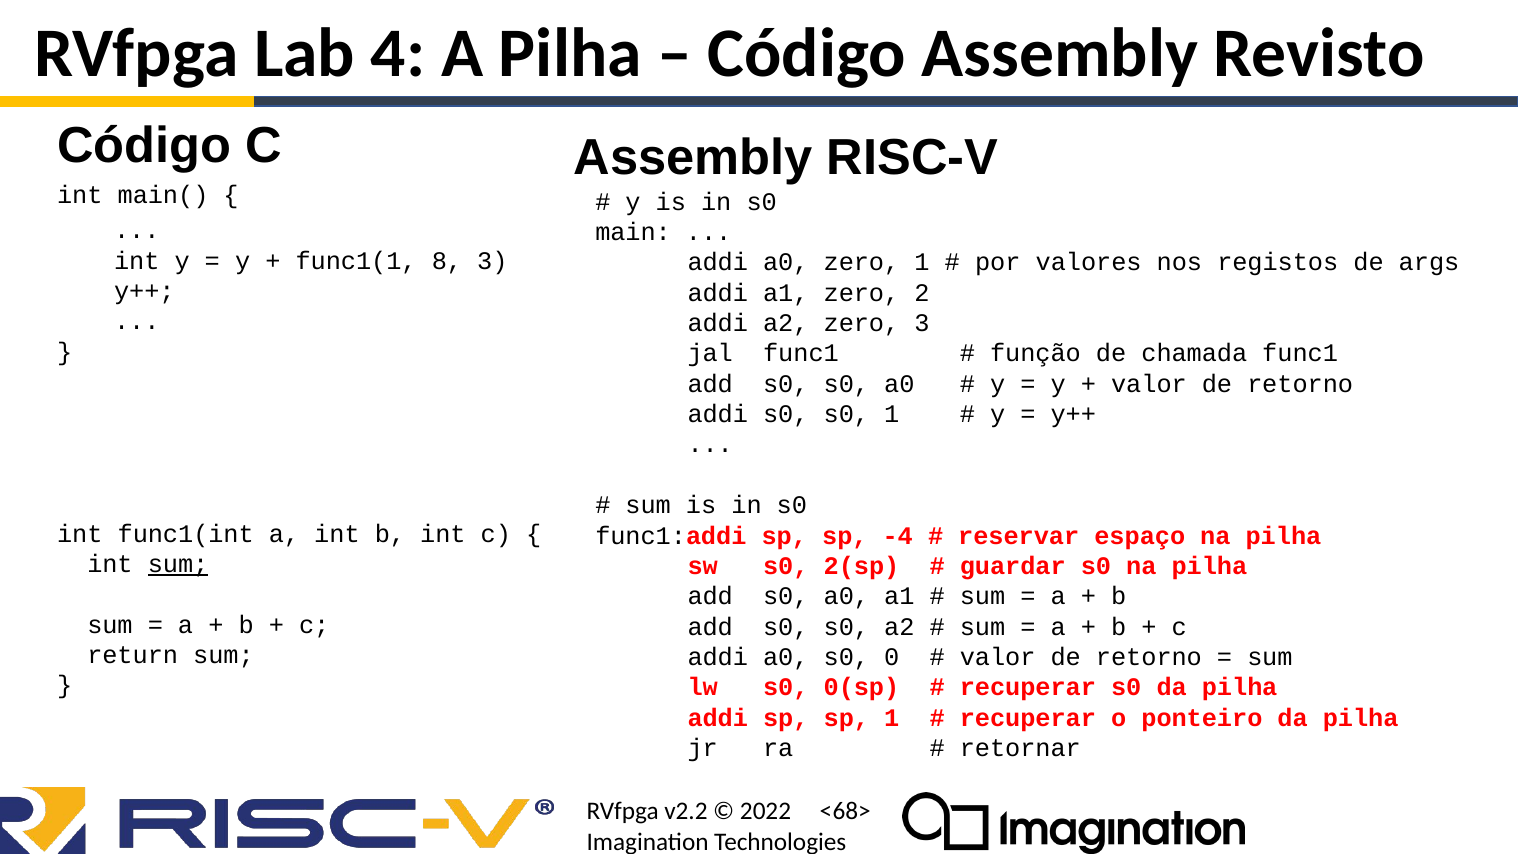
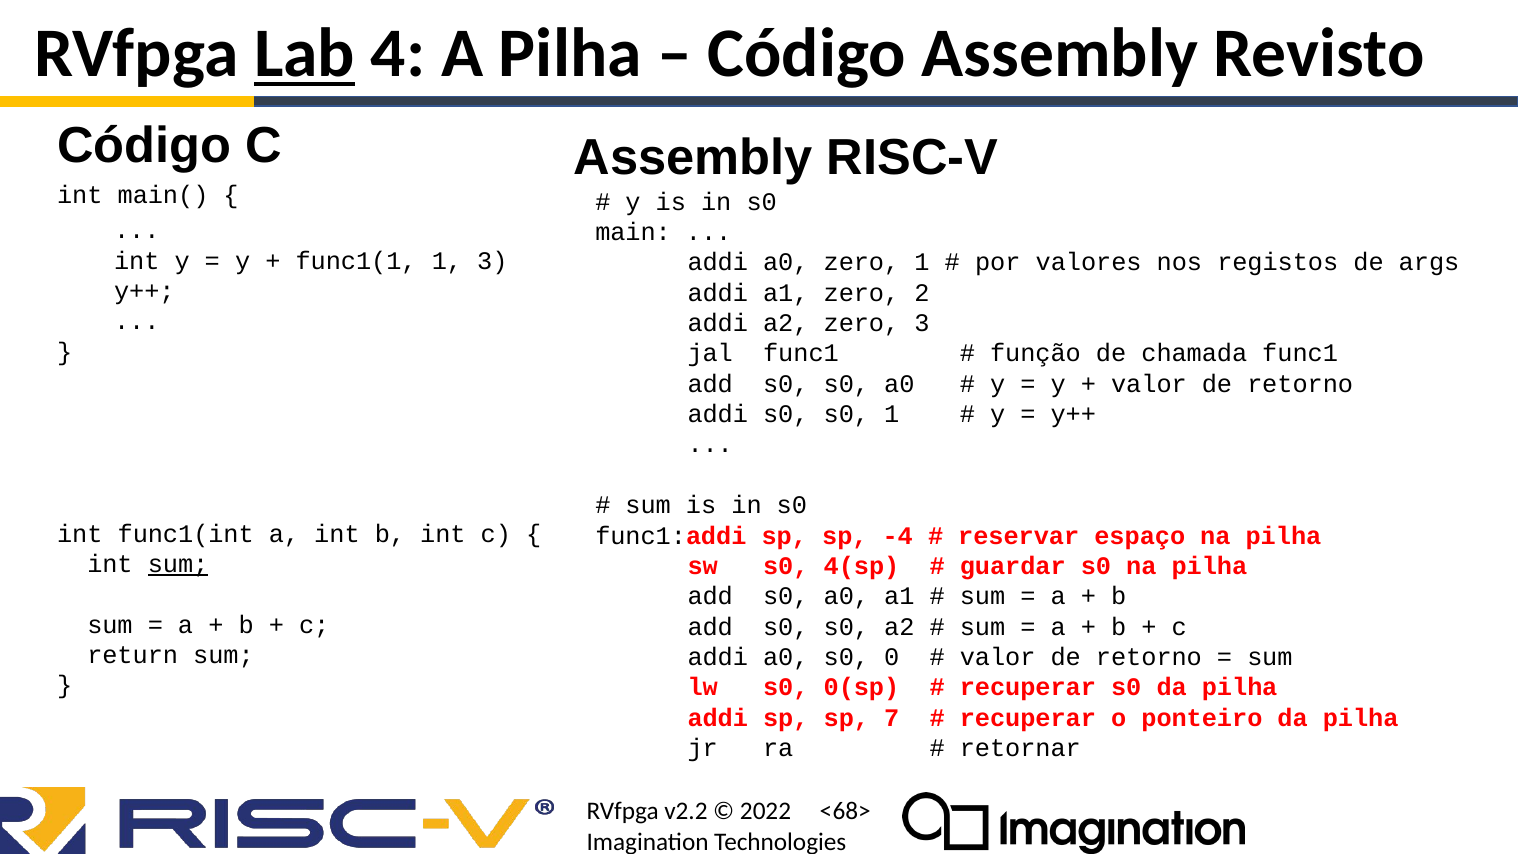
Lab underline: none -> present (305, 54)
func1(1 8: 8 -> 1 (447, 261)
2(sp: 2(sp -> 4(sp (862, 566)
sp 1: 1 -> 7 (892, 718)
